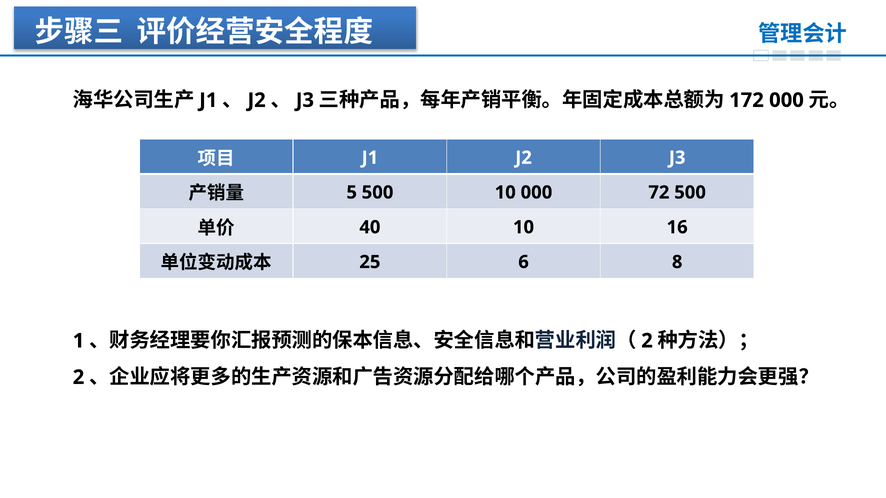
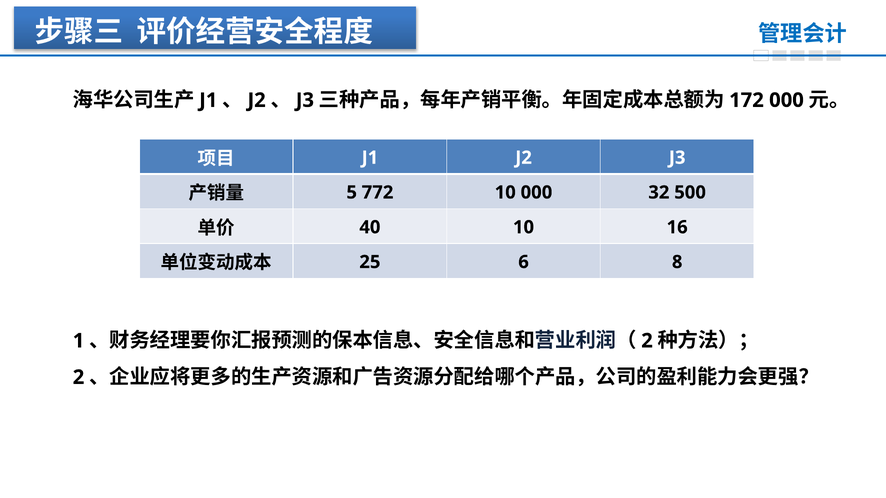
5 500: 500 -> 772 (378, 193)
72: 72 -> 32 (659, 193)
